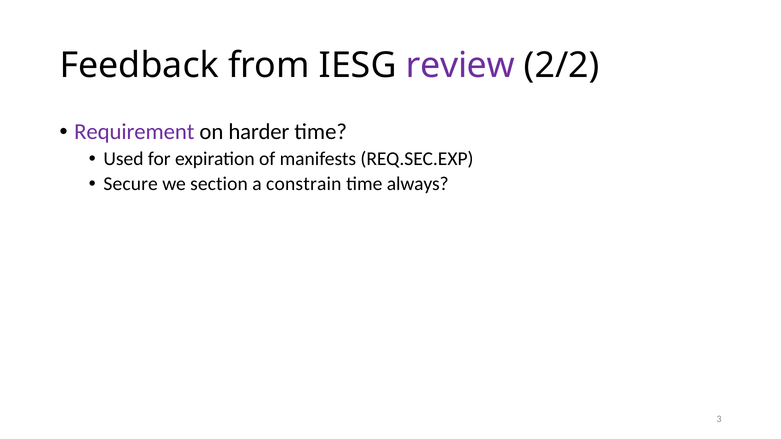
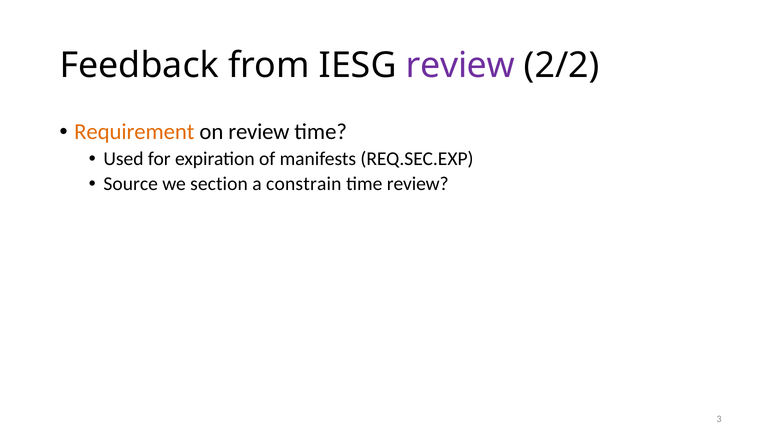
Requirement colour: purple -> orange (134, 132)
on harder: harder -> review (259, 132)
Secure: Secure -> Source (131, 184)
time always: always -> review (418, 184)
